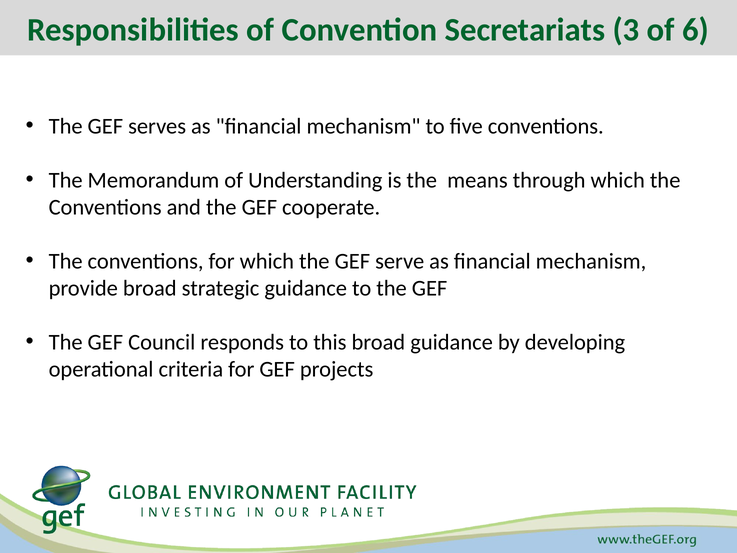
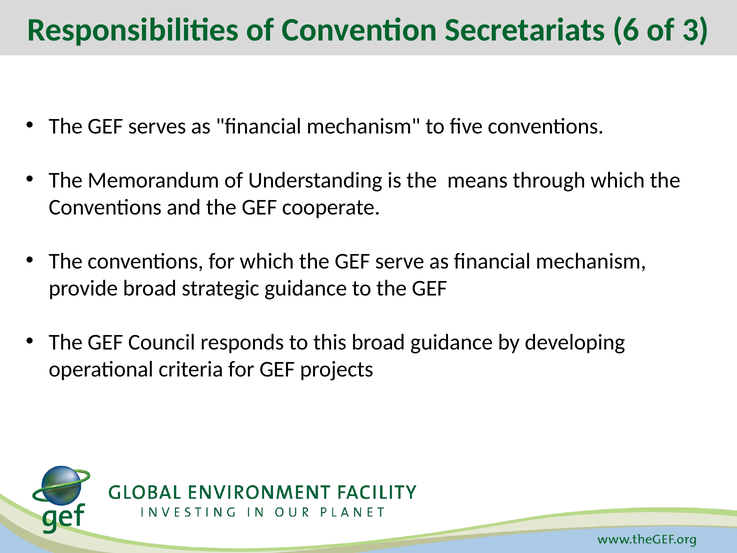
3: 3 -> 6 (626, 30)
6: 6 -> 3 (696, 30)
